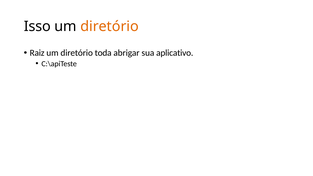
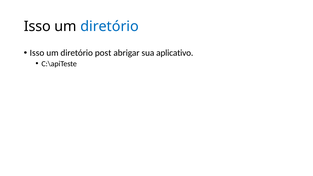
diretório colour: orange -> blue (110, 26)
Raiz: Raiz -> Isso (37, 53)
toda: toda -> post (103, 53)
